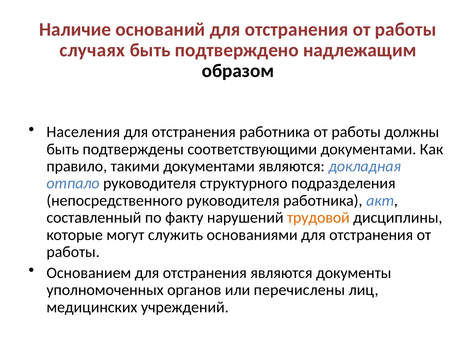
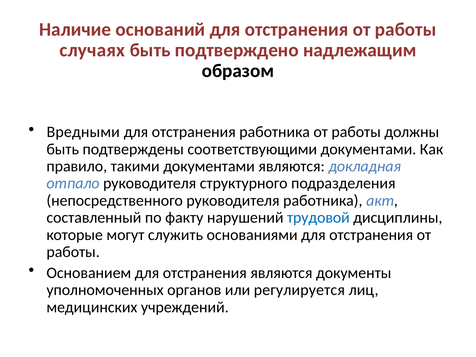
Населения: Населения -> Вредными (83, 132)
трудовой colour: orange -> blue (318, 218)
перечислены: перечислены -> регулируется (299, 290)
